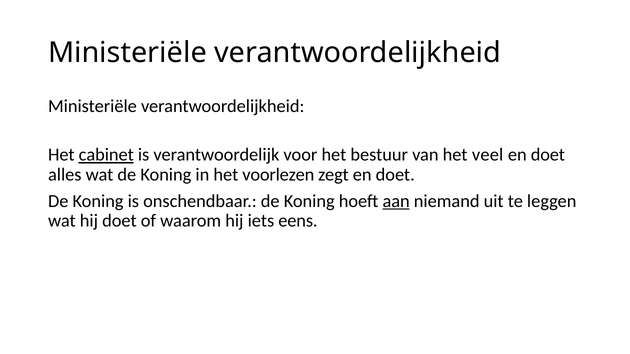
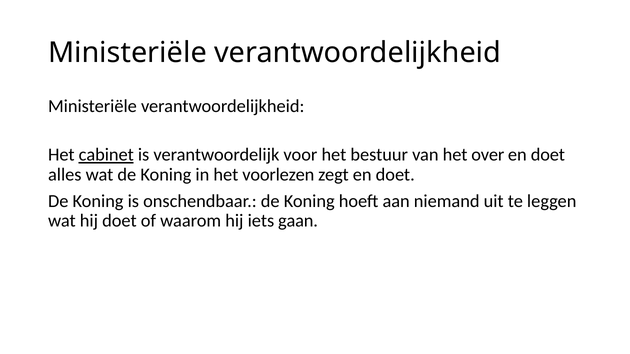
veel: veel -> over (488, 155)
aan underline: present -> none (396, 201)
eens: eens -> gaan (298, 221)
